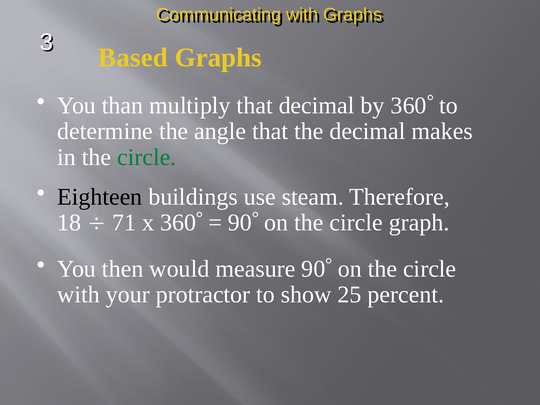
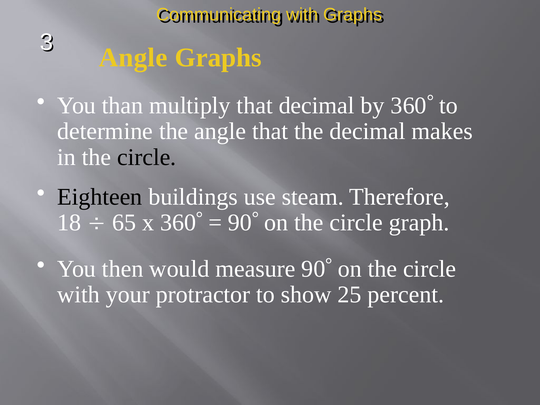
Based: Based -> Angle (133, 58)
circle colour: green -> black (147, 157)
71: 71 -> 65 (124, 223)
